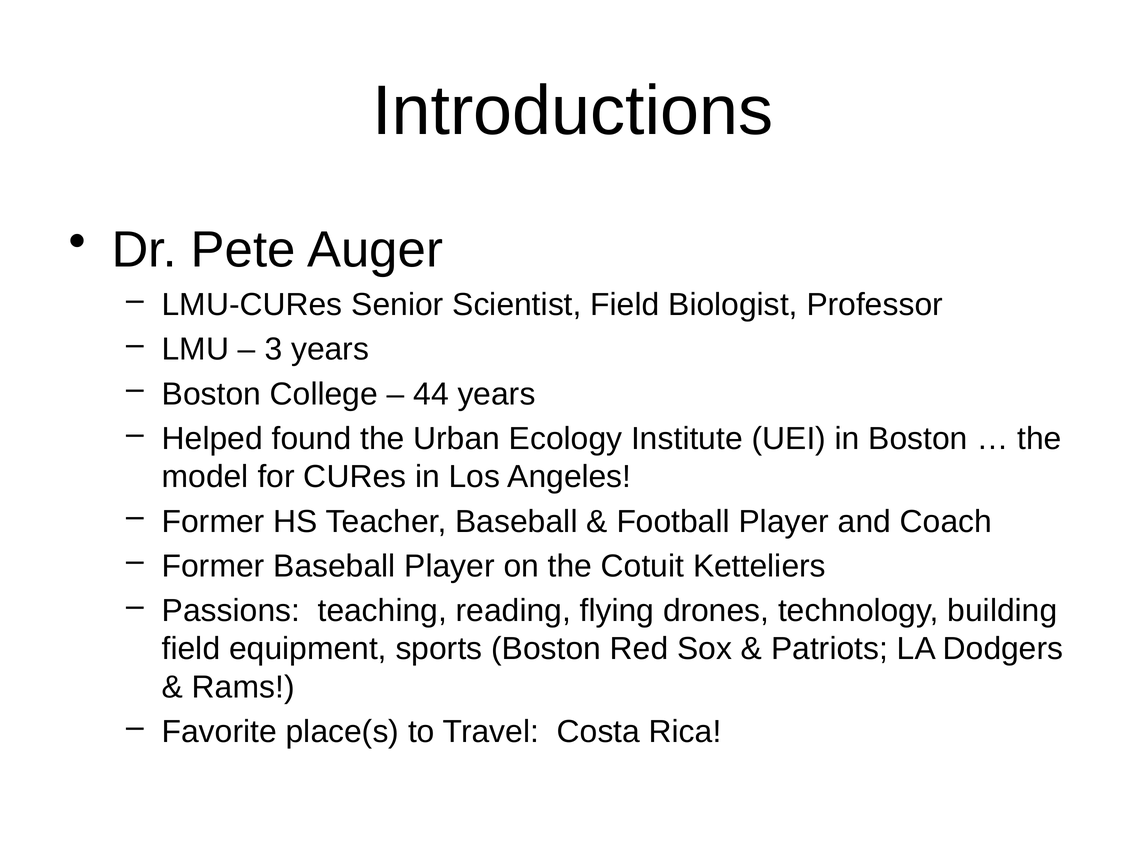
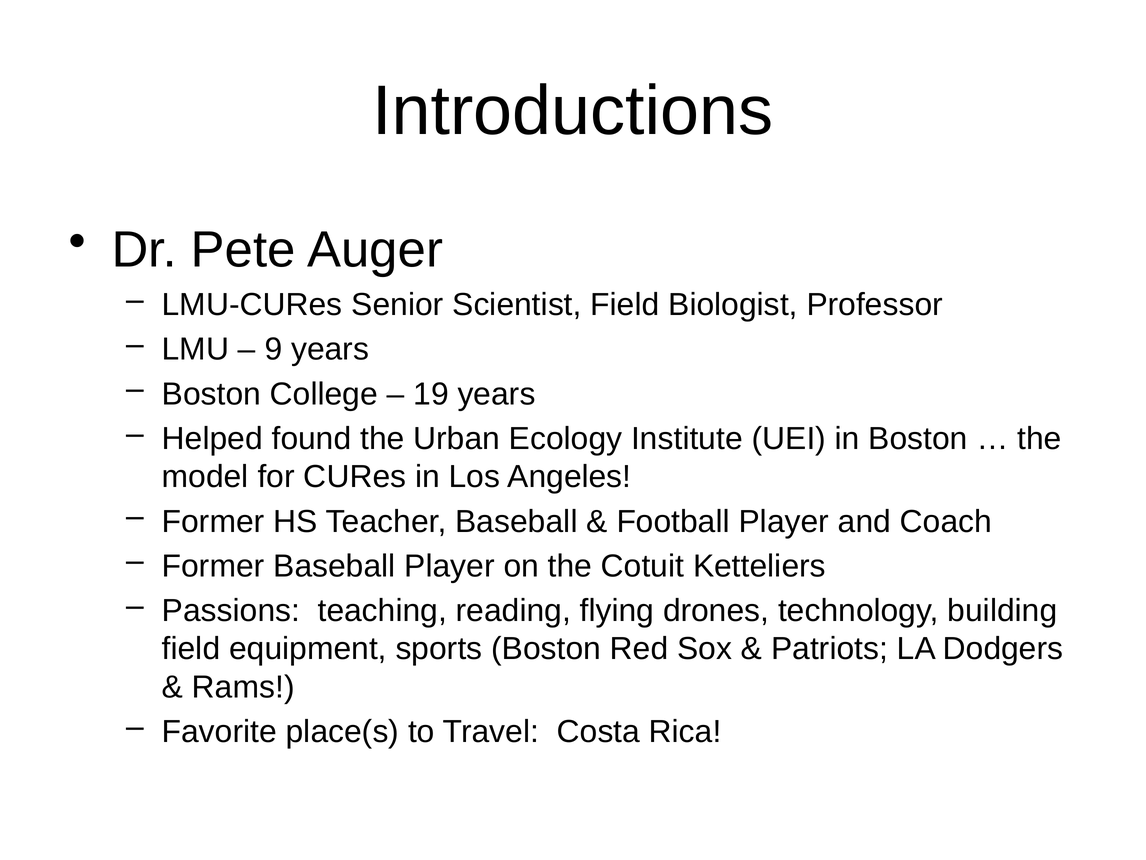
3: 3 -> 9 (273, 349)
44: 44 -> 19 (431, 394)
